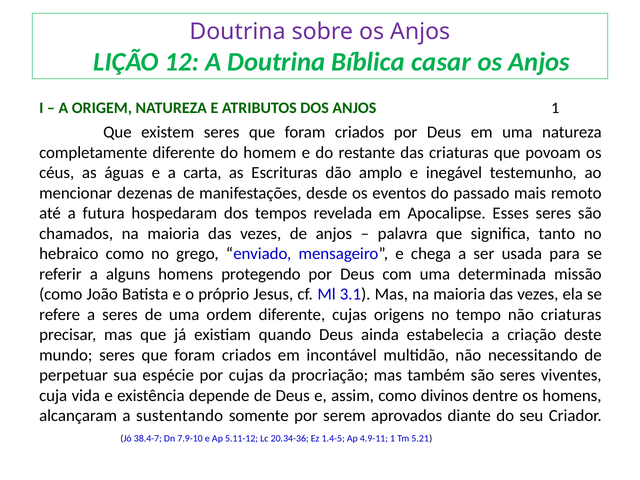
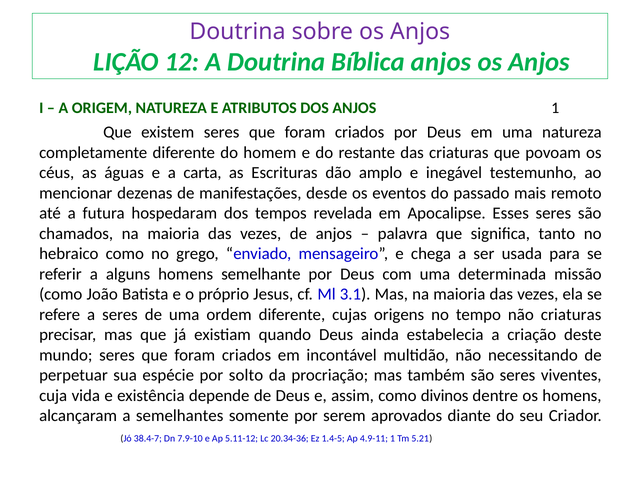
Bíblica casar: casar -> anjos (441, 62)
protegendo: protegendo -> semelhante (261, 274)
por cujas: cujas -> solto (246, 375)
sustentando: sustentando -> semelhantes (180, 416)
